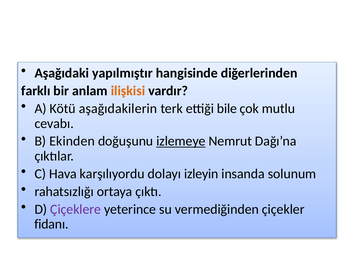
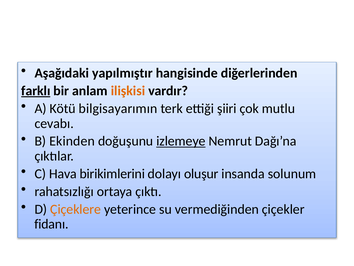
farklı underline: none -> present (36, 91)
aşağıdakilerin: aşağıdakilerin -> bilgisayarımın (118, 108)
bile: bile -> şiiri (227, 108)
karşılıyordu: karşılıyordu -> birikimlerini (112, 173)
izleyin: izleyin -> oluşur (201, 173)
Çiçeklere colour: purple -> orange (76, 209)
